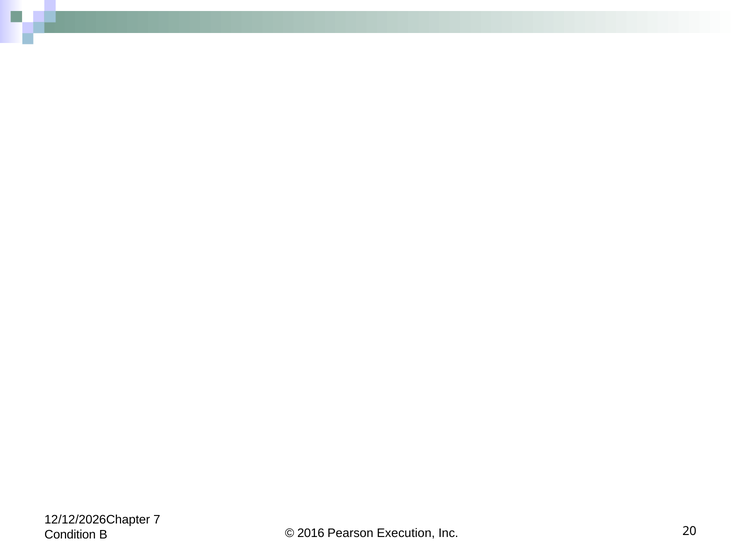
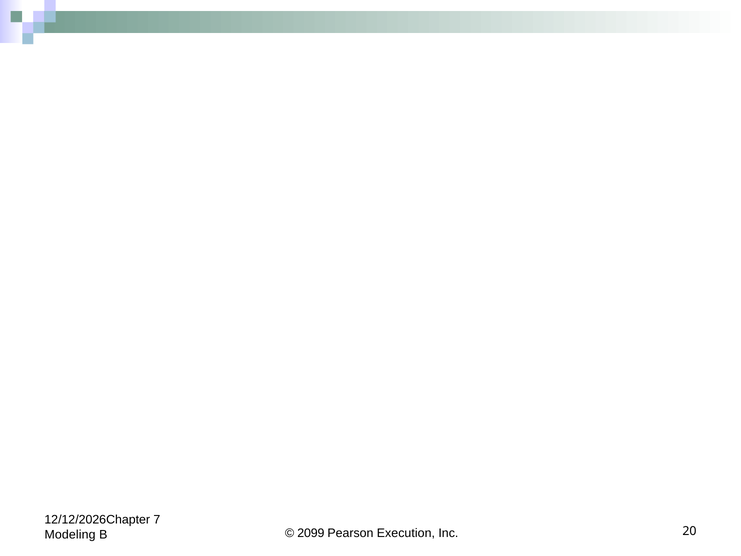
2016: 2016 -> 2099 (311, 533)
Condition: Condition -> Modeling (70, 534)
